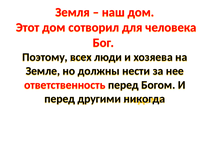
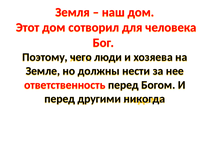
всех: всех -> чего (81, 57)
